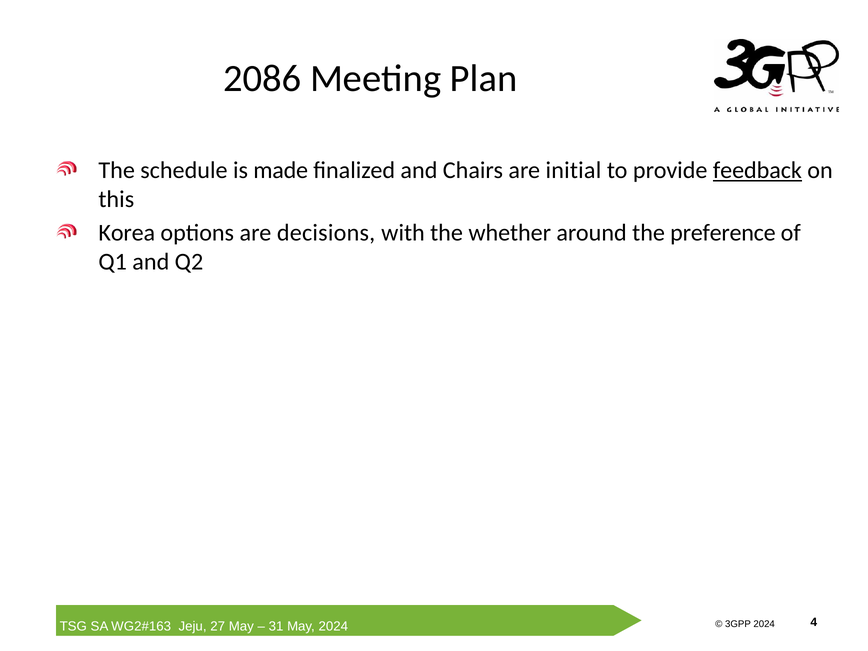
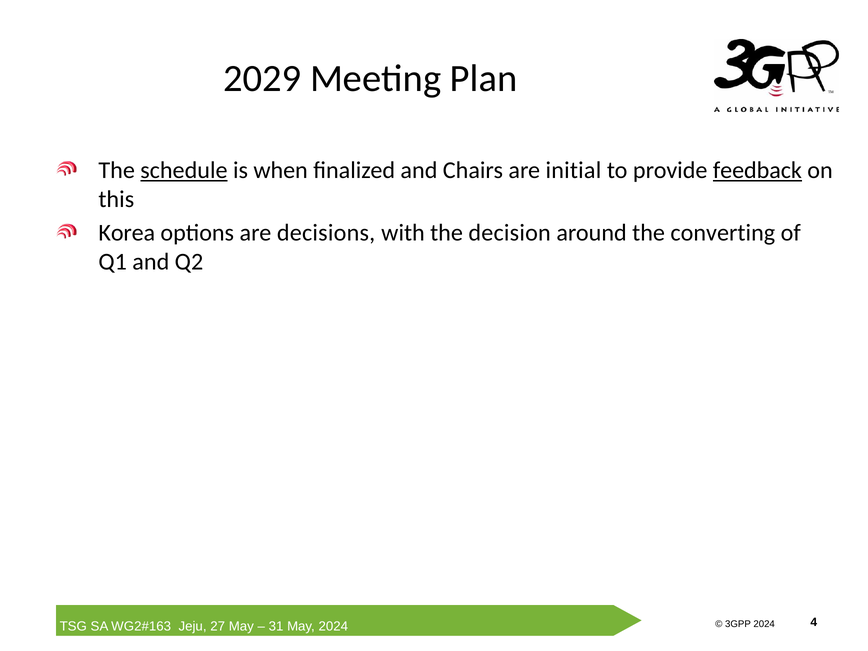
2086: 2086 -> 2029 (262, 79)
schedule underline: none -> present (184, 170)
made: made -> when (281, 170)
whether: whether -> decision (510, 233)
preference: preference -> converting (723, 233)
